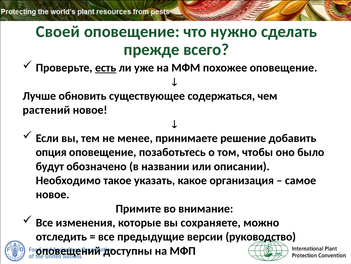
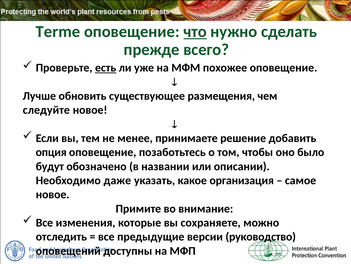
Своей: Своей -> Terme (58, 32)
что underline: none -> present (195, 32)
содержаться: содержаться -> размещения (221, 96)
растений: растений -> следуйте (46, 110)
такое: такое -> даже (117, 180)
